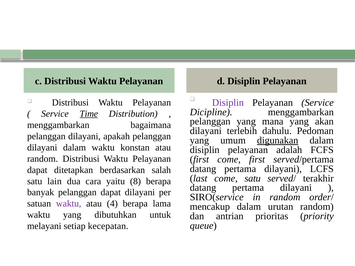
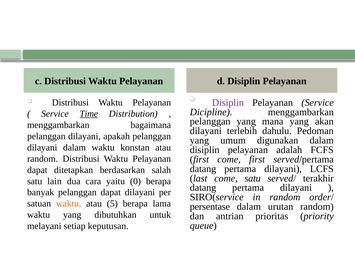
digunakan underline: present -> none (278, 141)
8: 8 -> 0 (135, 181)
waktu colour: purple -> orange (69, 204)
4: 4 -> 5 (112, 204)
mencakup: mencakup -> persentase (210, 207)
kecepatan: kecepatan -> keputusan (108, 226)
